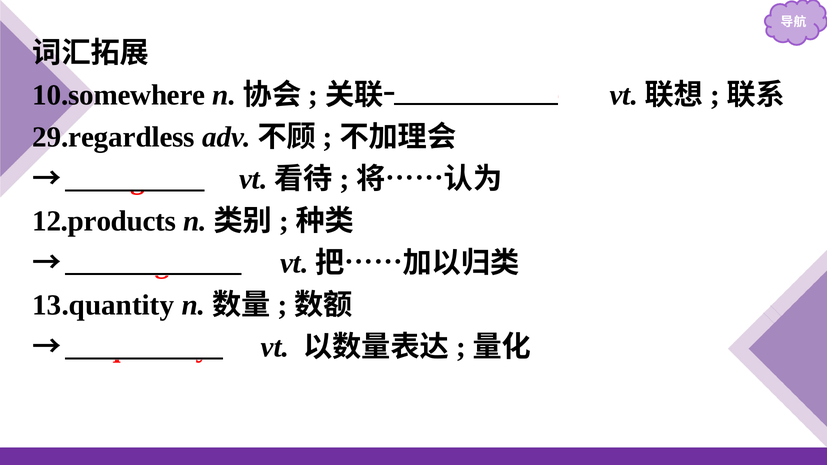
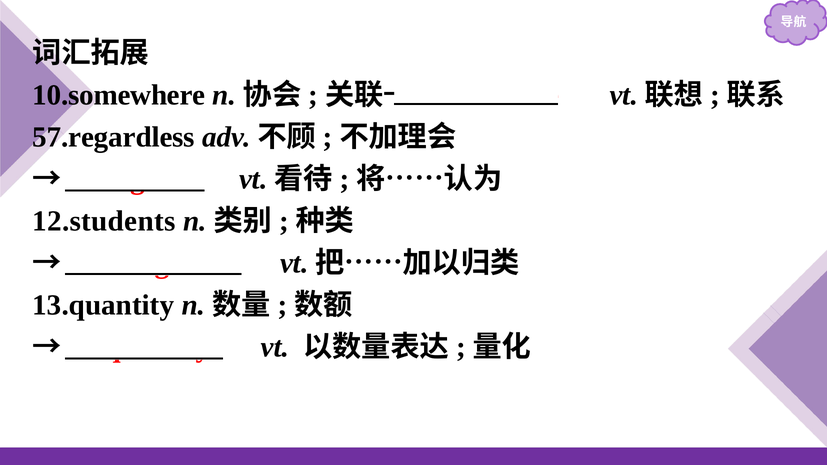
29.regardless: 29.regardless -> 57.regardless (114, 137)
12.products: 12.products -> 12.students (104, 221)
